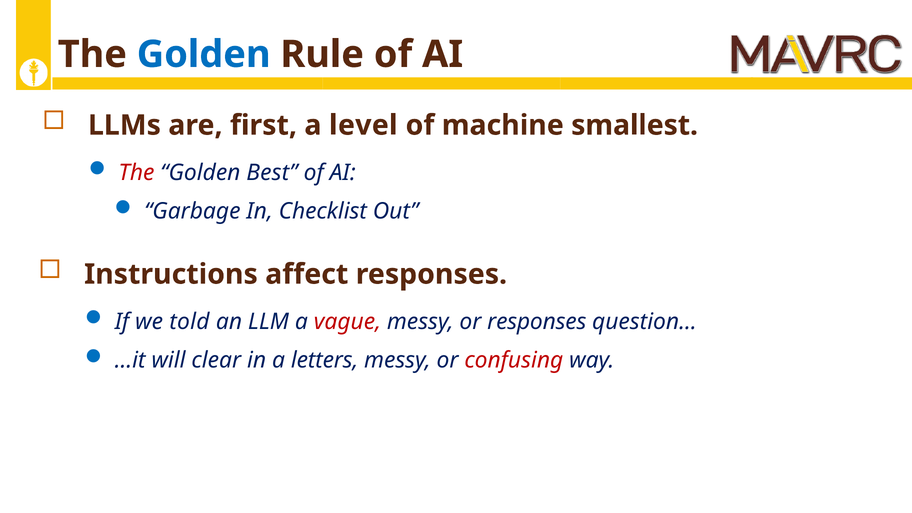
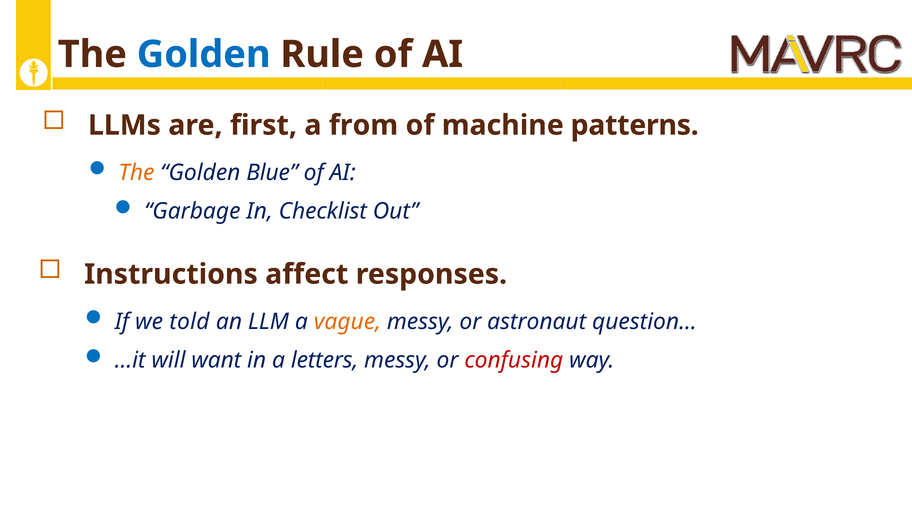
level: level -> from (363, 125)
smallest: smallest -> patterns (635, 125)
The colour: red -> orange (136, 173)
Best: Best -> Blue (272, 173)
vague colour: red -> orange (347, 322)
or responses: responses -> astronaut (537, 322)
clear: clear -> want (216, 360)
